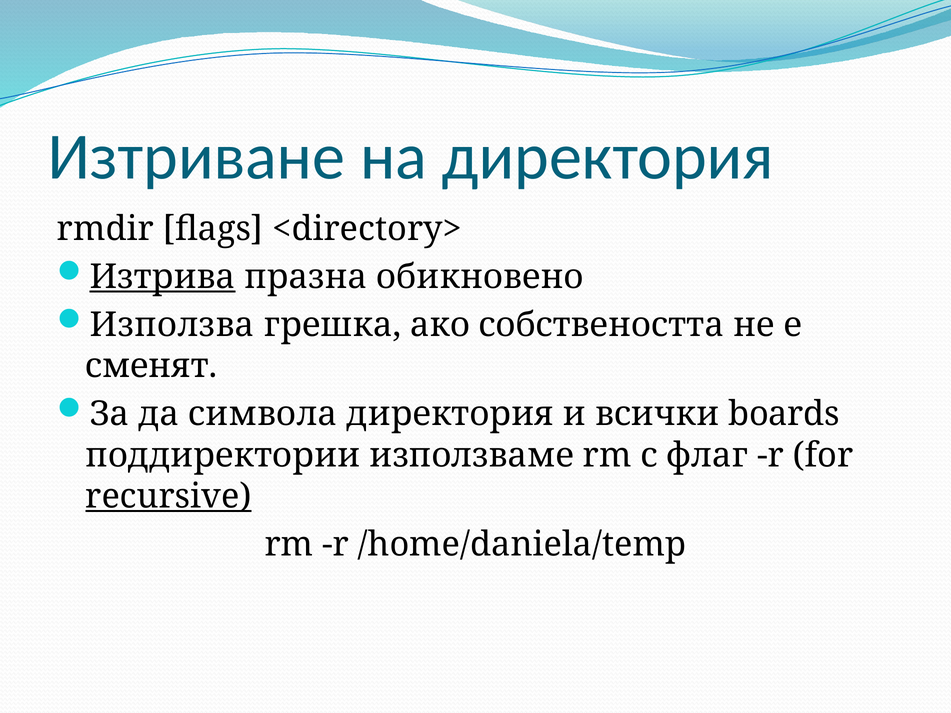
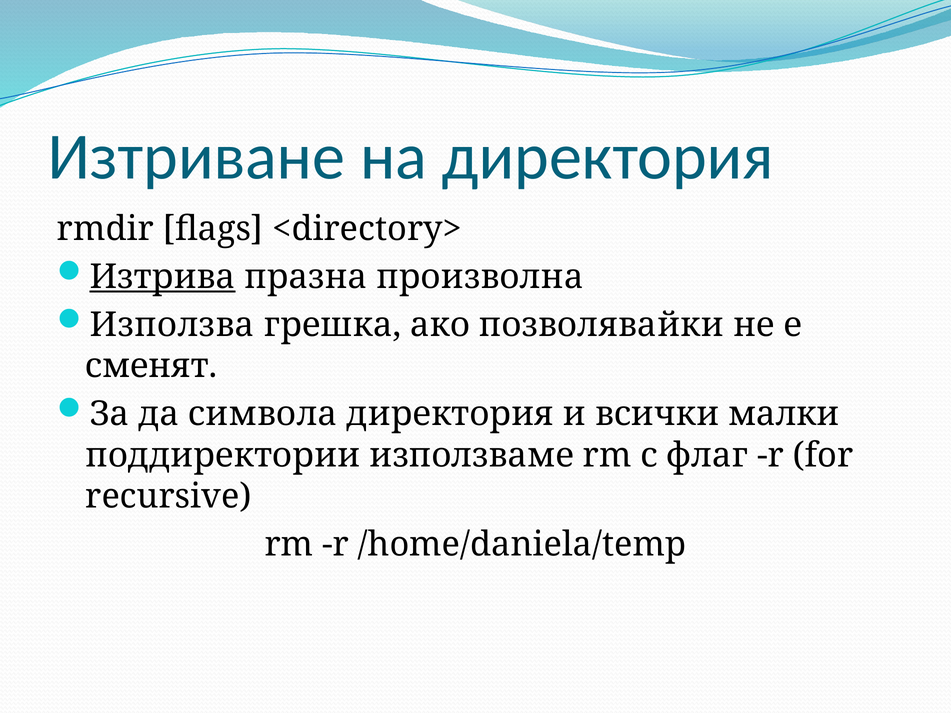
обикновено: обикновено -> произволна (480, 277)
собствеността: собствеността -> позволявайки (602, 325)
boards: boards -> малки (784, 414)
recursive underline: present -> none (168, 497)
